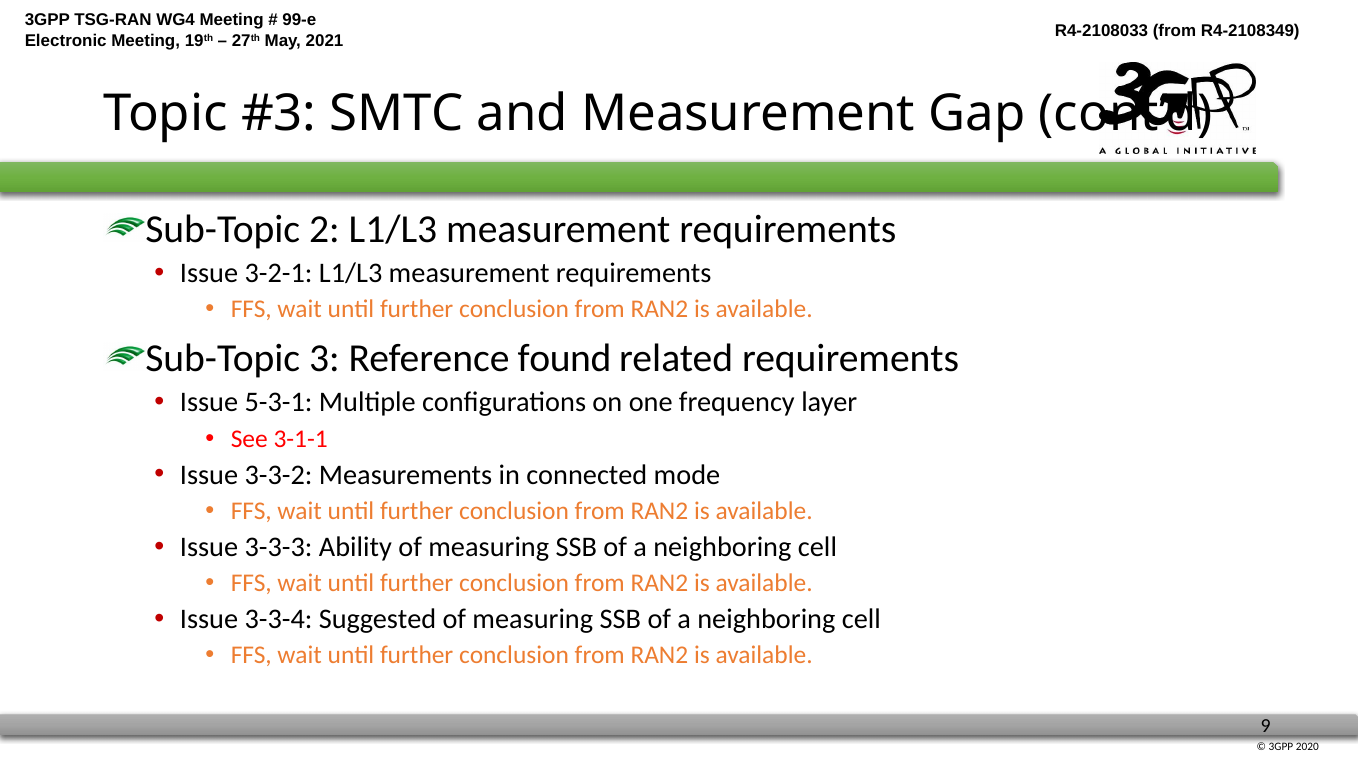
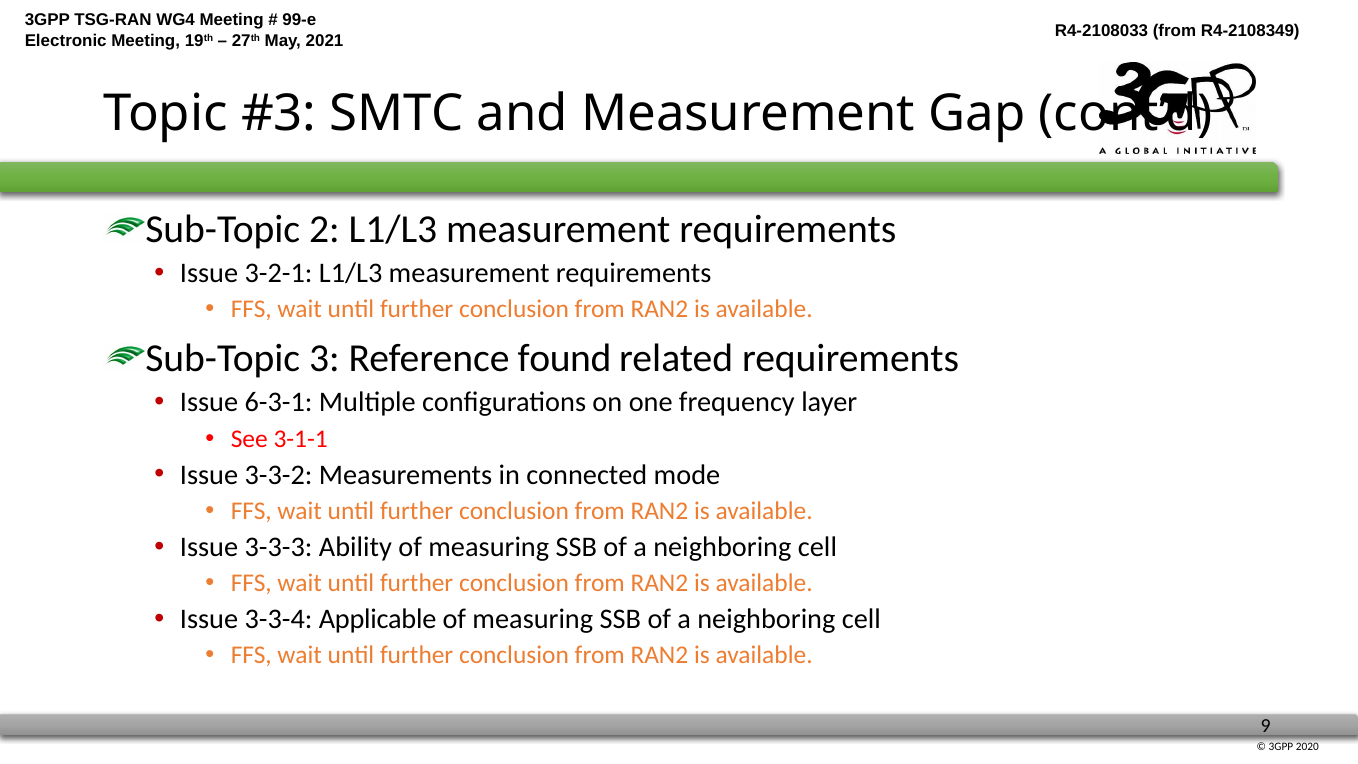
5-3-1: 5-3-1 -> 6-3-1 (279, 403)
Suggested: Suggested -> Applicable (378, 619)
